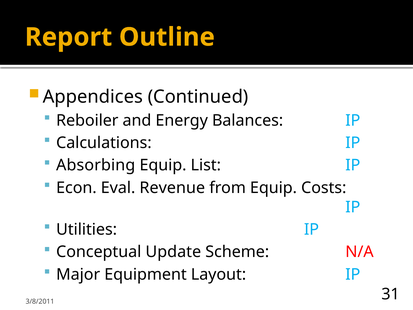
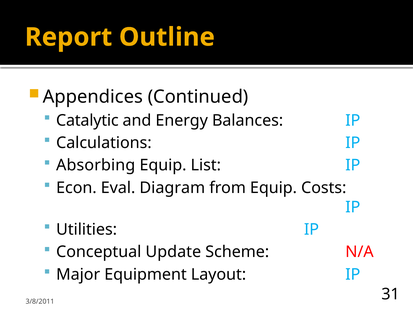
Reboiler: Reboiler -> Catalytic (87, 120)
Revenue: Revenue -> Diagram (172, 188)
